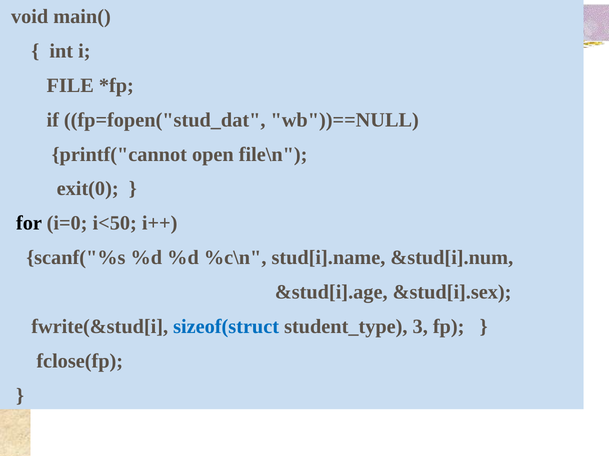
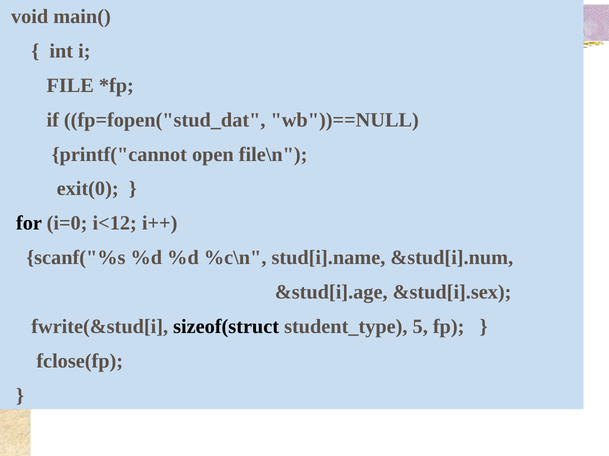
i<50: i<50 -> i<12 (115, 224)
sizeof(struct colour: blue -> black (226, 327)
3: 3 -> 5 (420, 327)
